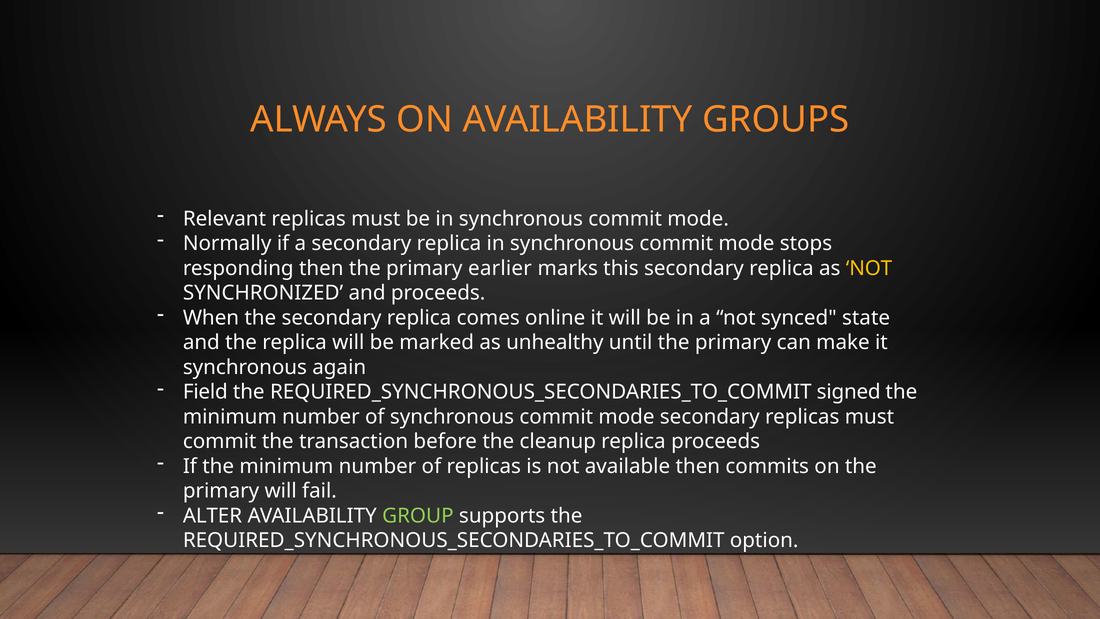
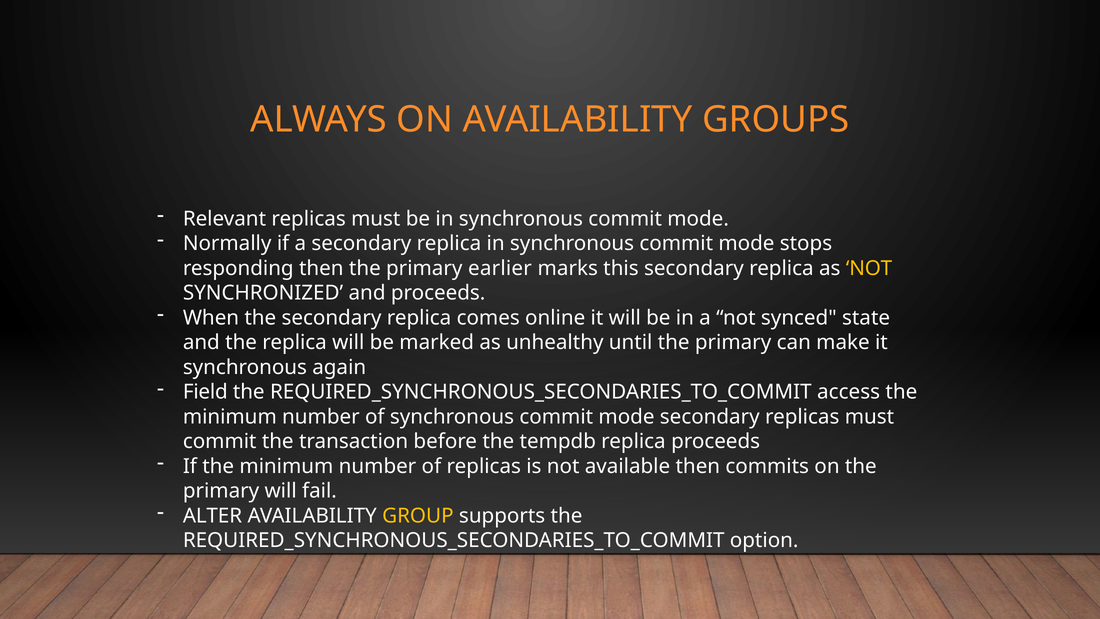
signed: signed -> access (849, 392)
cleanup: cleanup -> tempdb (558, 441)
GROUP colour: light green -> yellow (418, 516)
